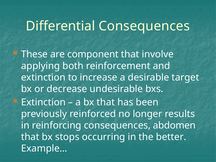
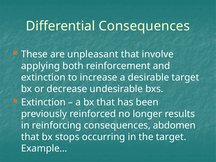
component: component -> unpleasant (93, 54)
the better: better -> target (171, 137)
